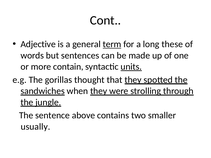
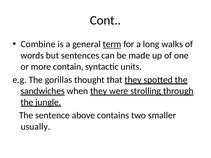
Adjective: Adjective -> Combine (38, 44)
these: these -> walks (172, 44)
units underline: present -> none (131, 67)
